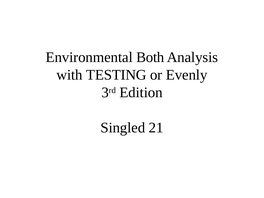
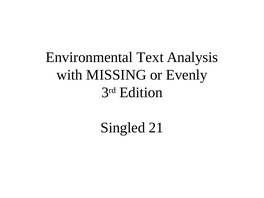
Both: Both -> Text (150, 57)
TESTING: TESTING -> MISSING (116, 75)
